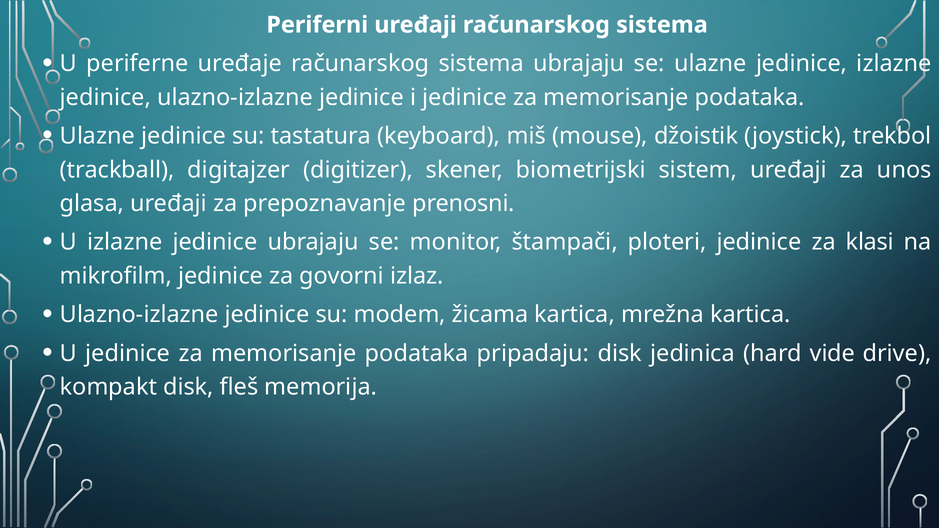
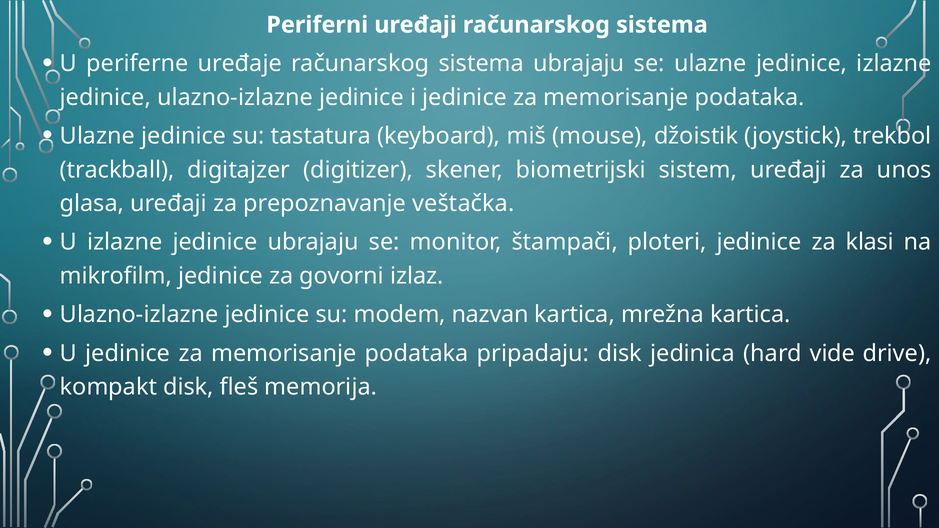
prenosni: prenosni -> veštačka (463, 204)
žicama: žicama -> nazvan (490, 315)
